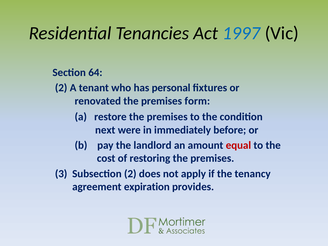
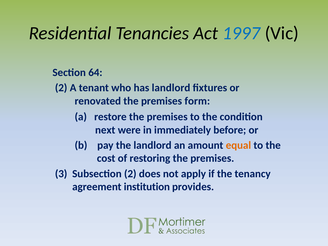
has personal: personal -> landlord (171, 88)
equal colour: red -> orange (238, 145)
expiration: expiration -> institution (147, 187)
